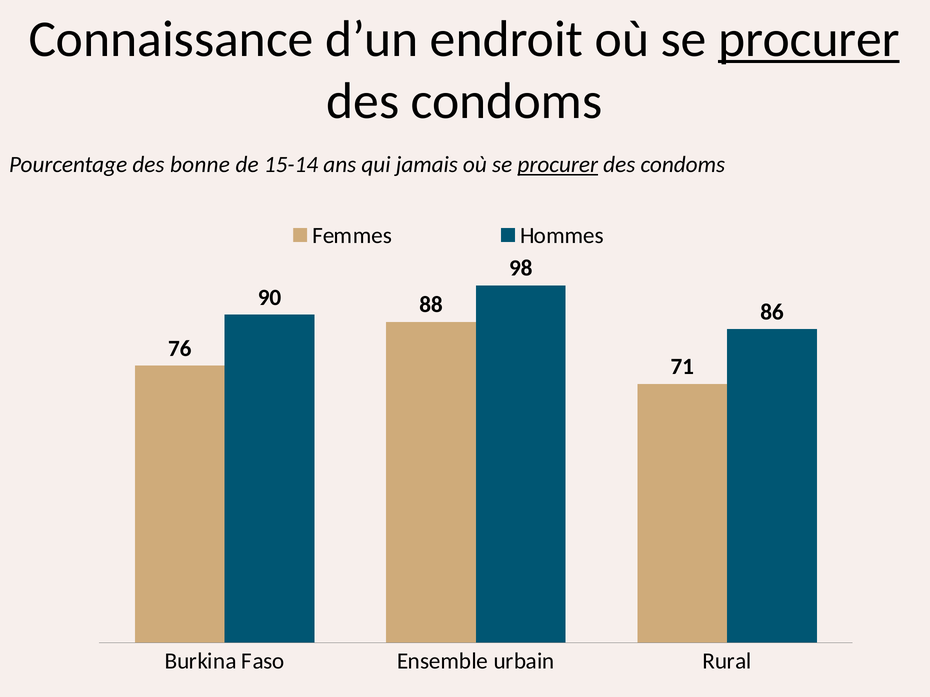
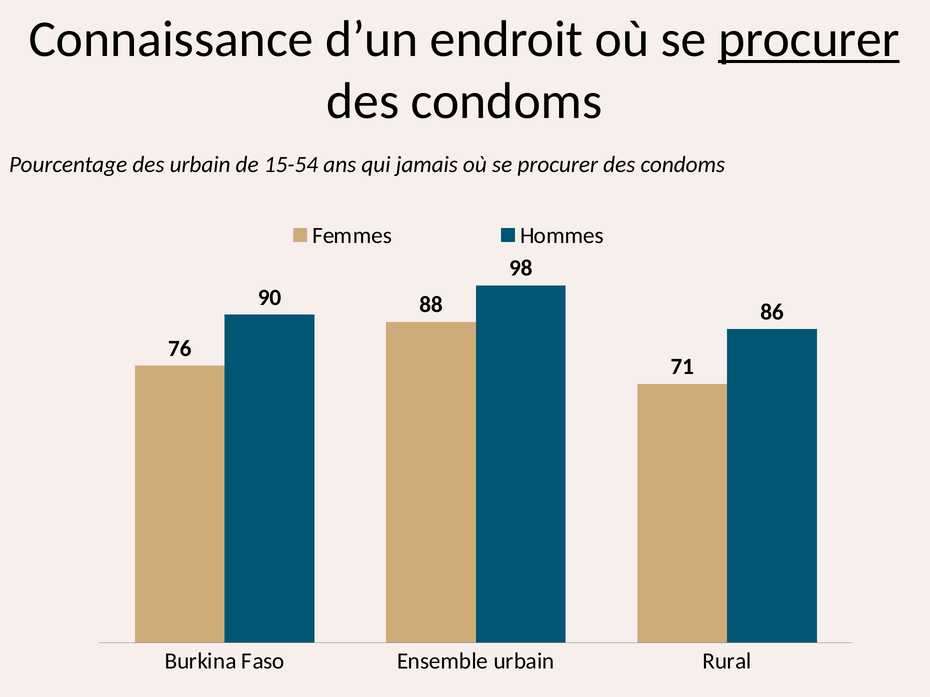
des bonne: bonne -> urbain (200, 165)
15-14: 15-14 -> 15-54 (291, 165)
procurer underline: present -> none (558, 165)
